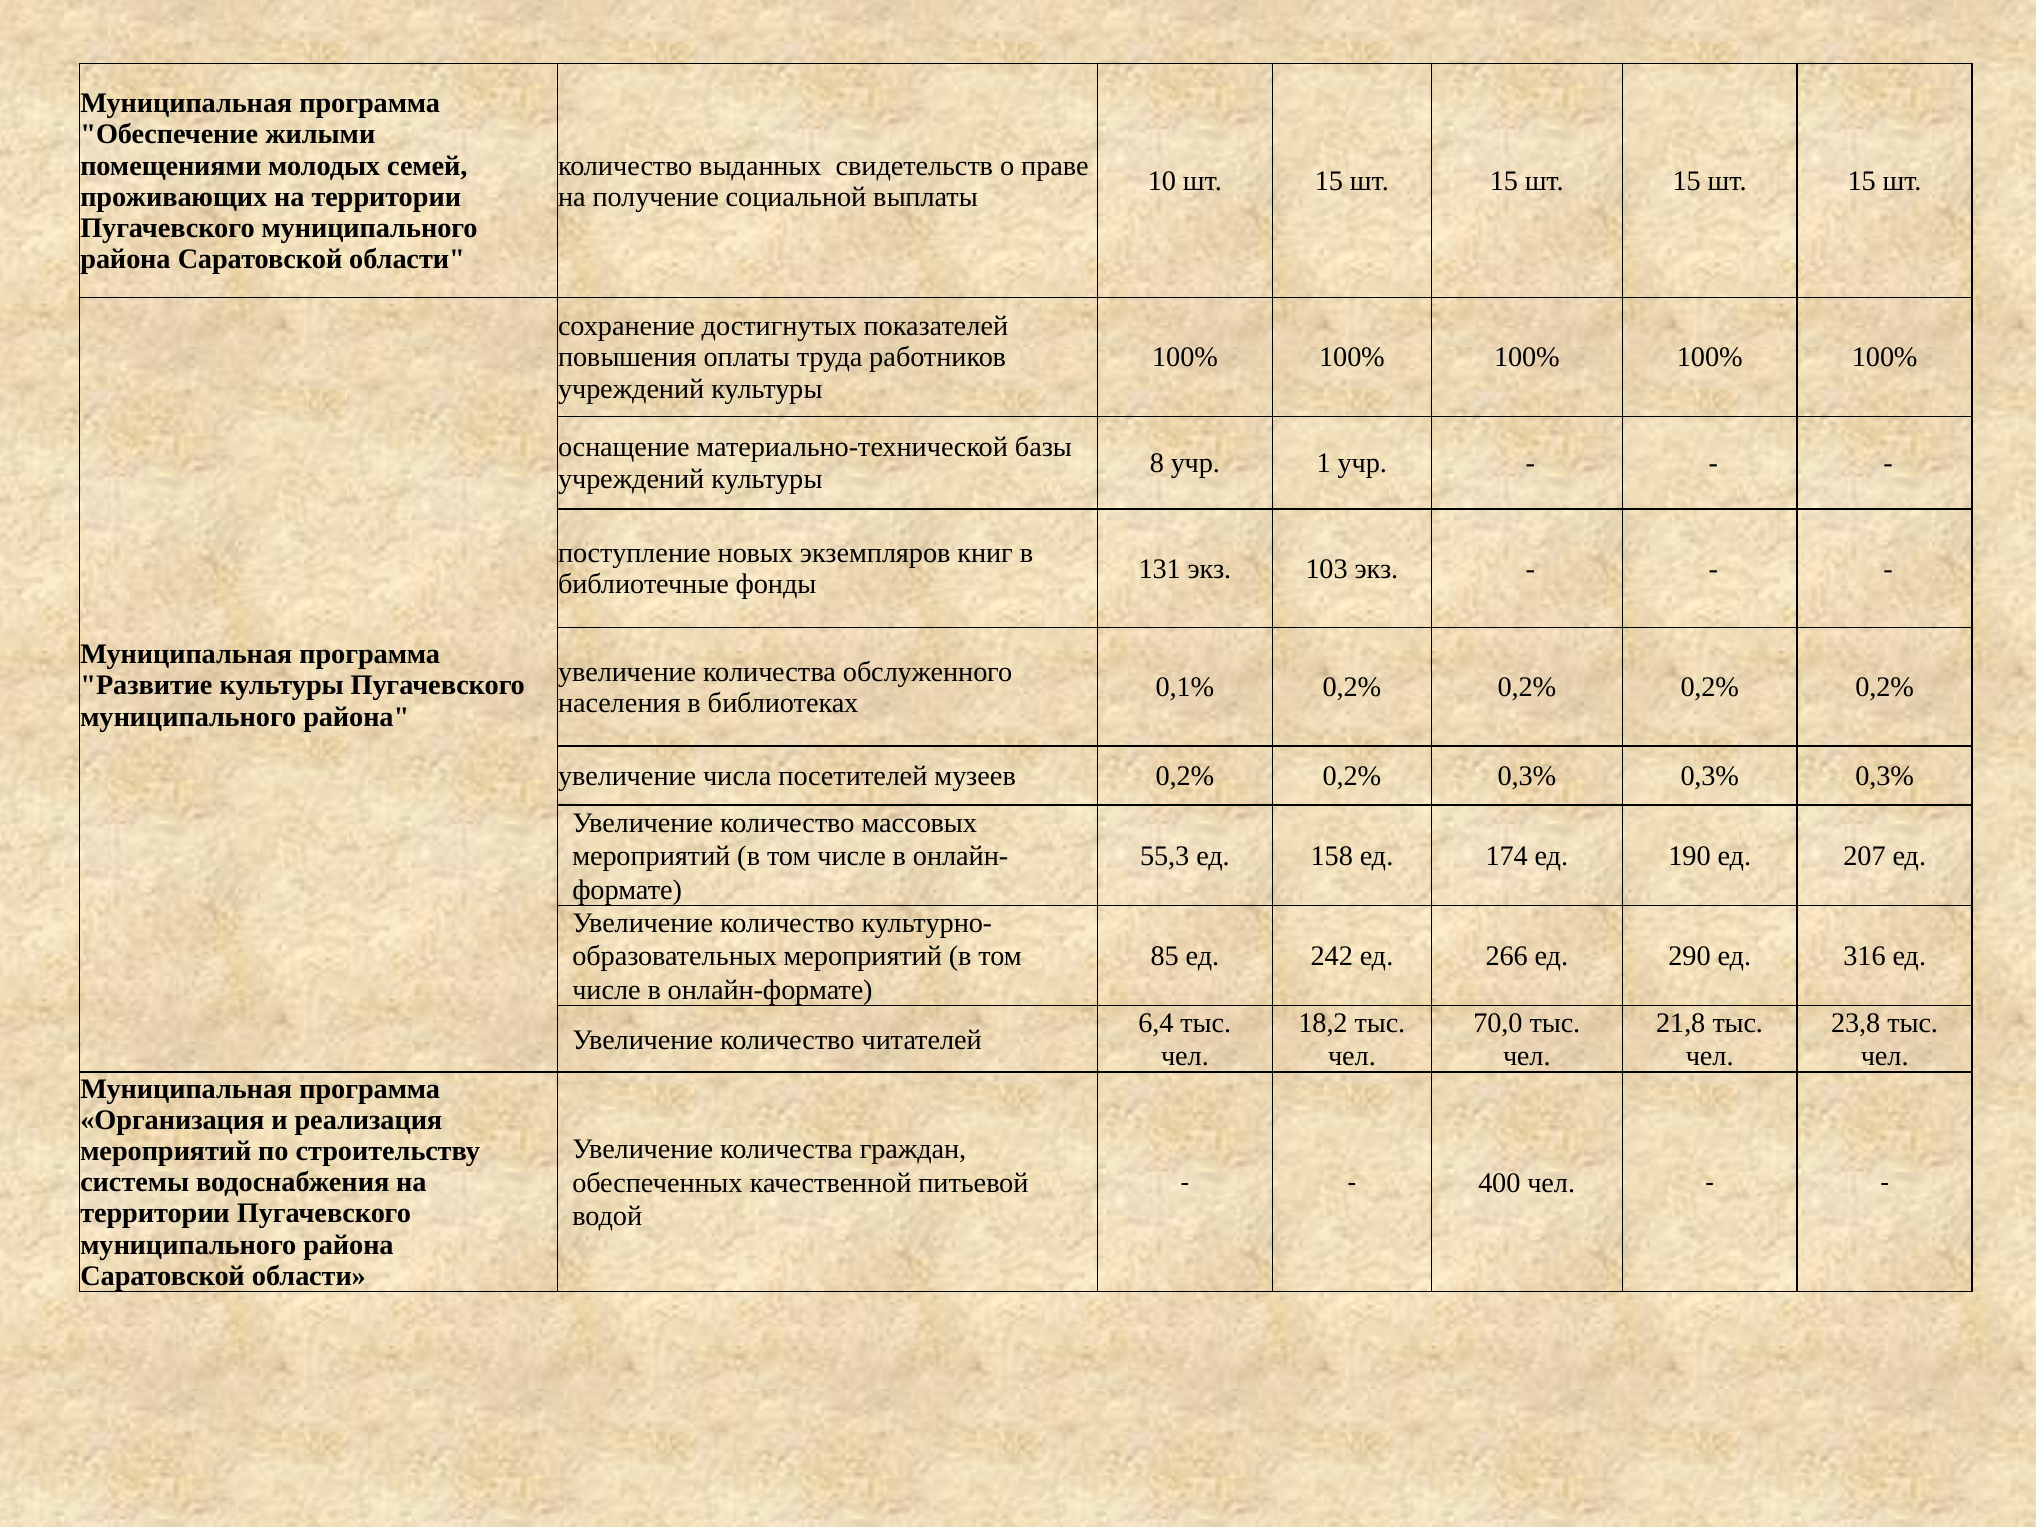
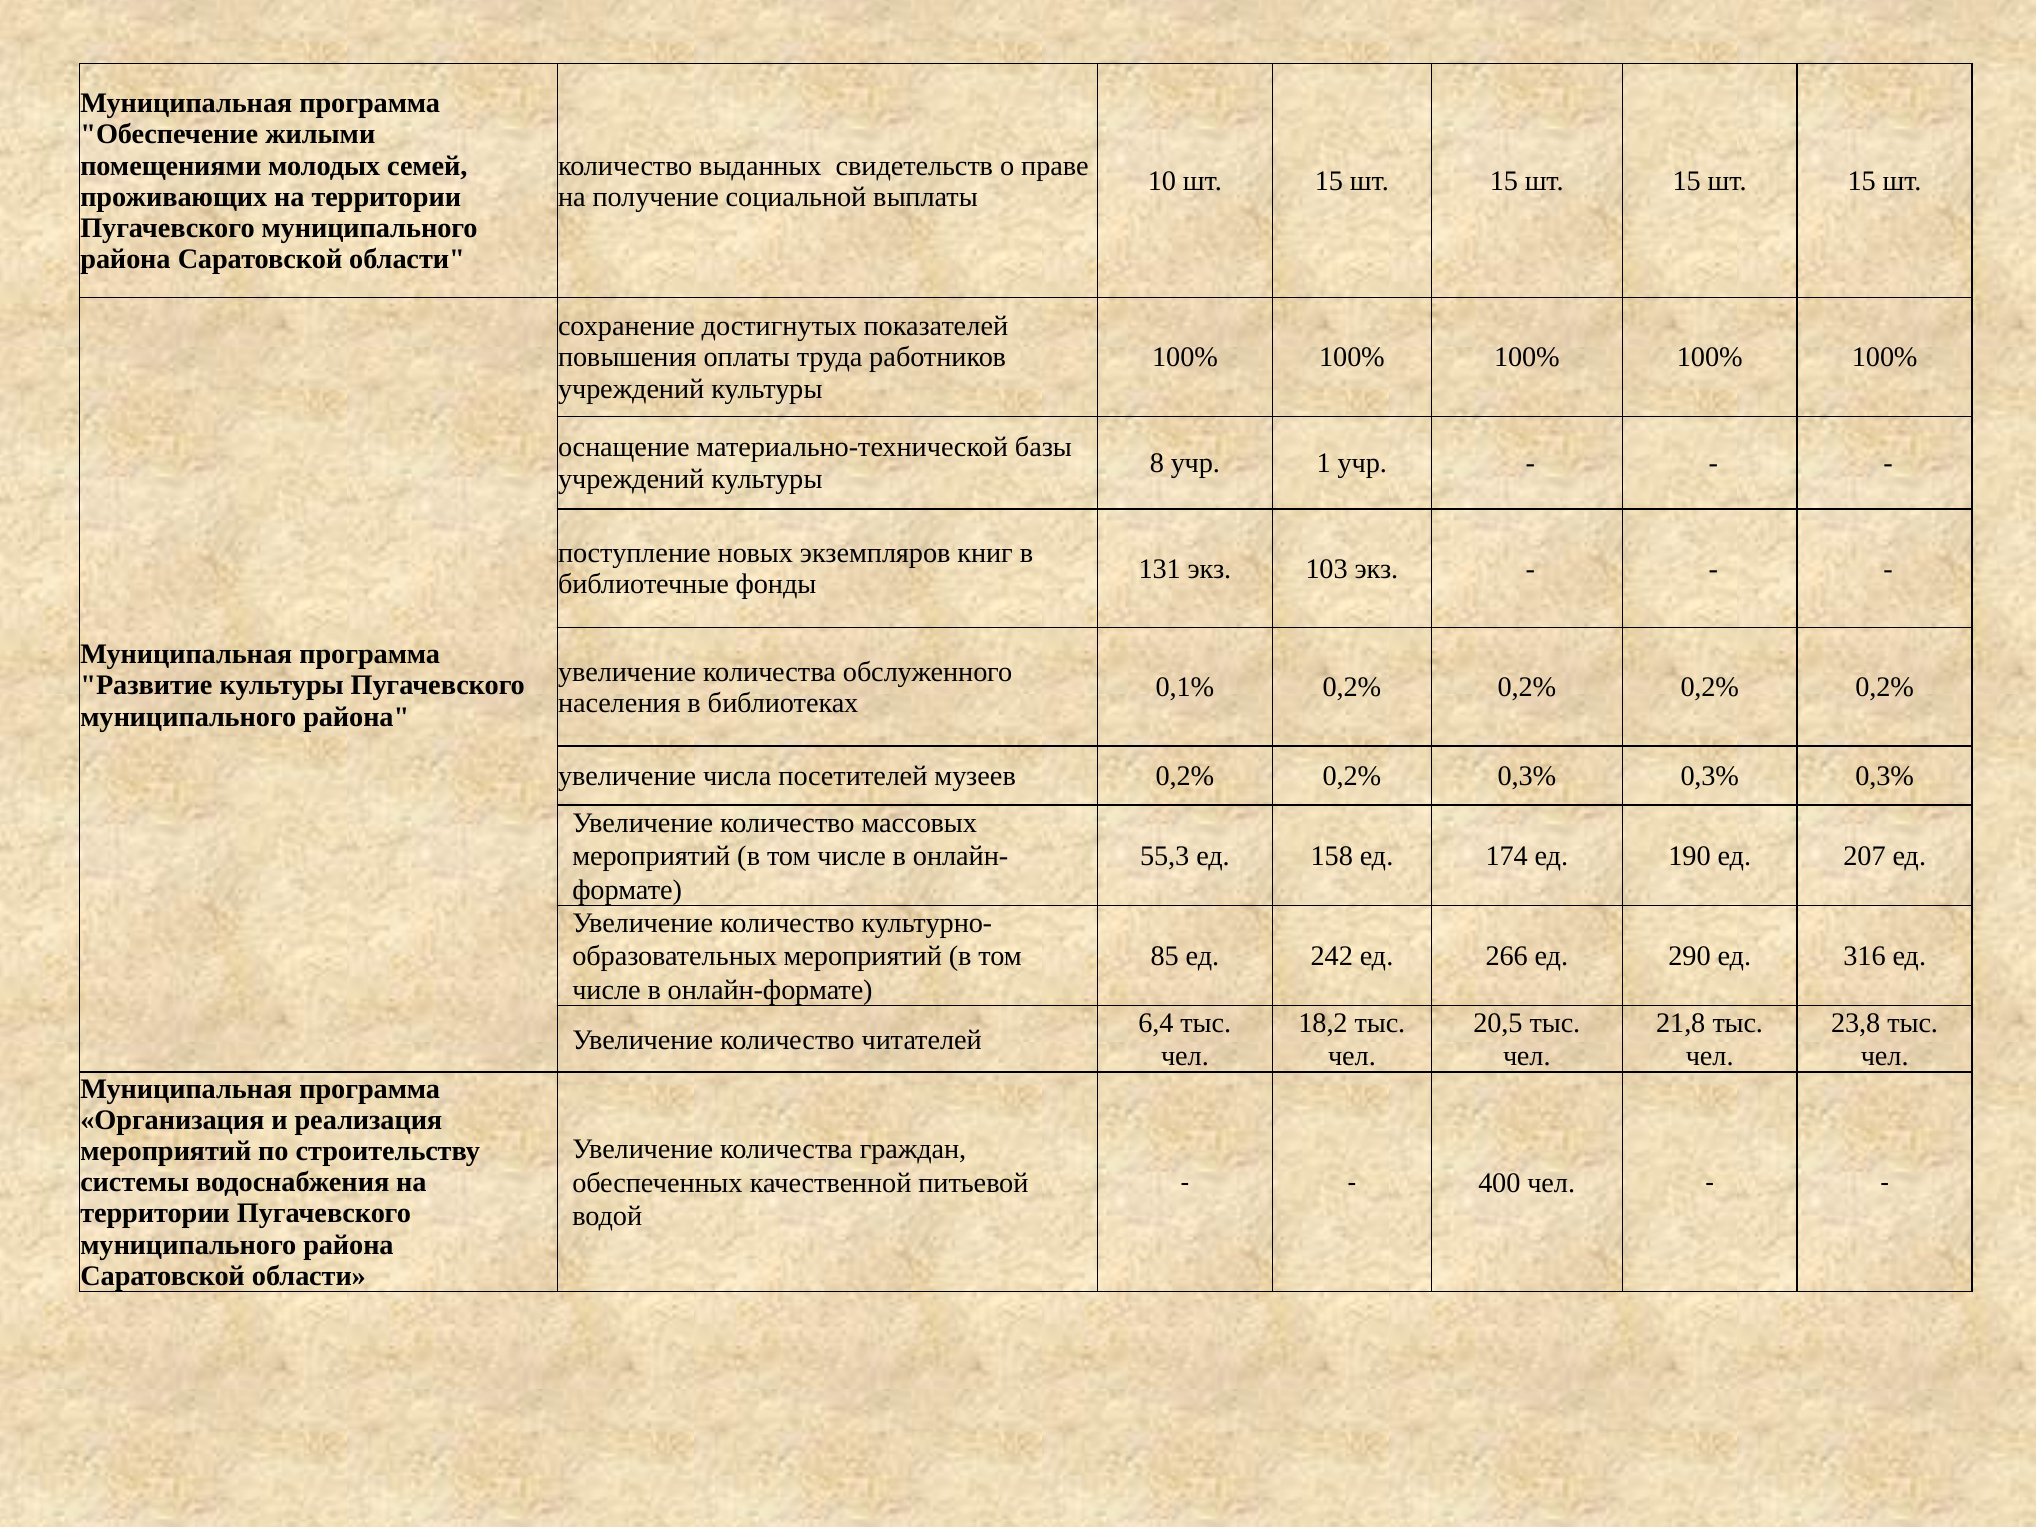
70,0: 70,0 -> 20,5 (1498, 1023)
